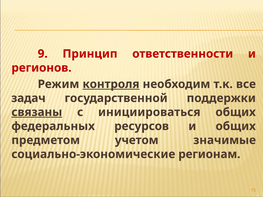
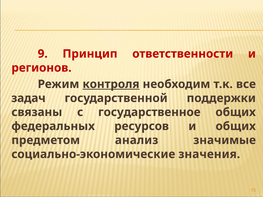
связаны underline: present -> none (37, 112)
инициироваться: инициироваться -> государственное (149, 112)
учетом: учетом -> анализ (137, 140)
регионам: регионам -> значения (209, 154)
